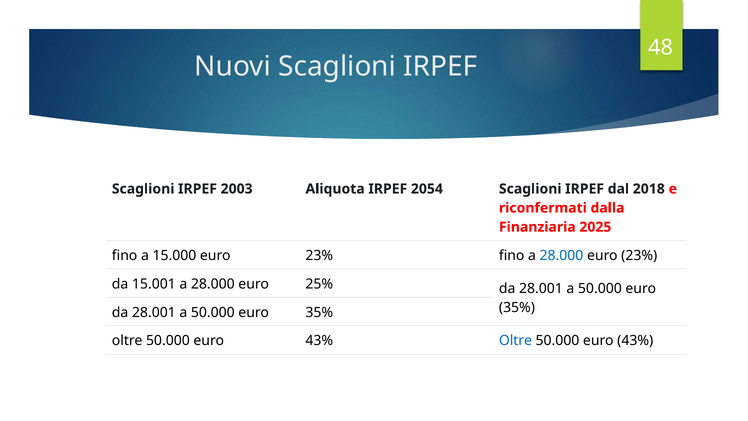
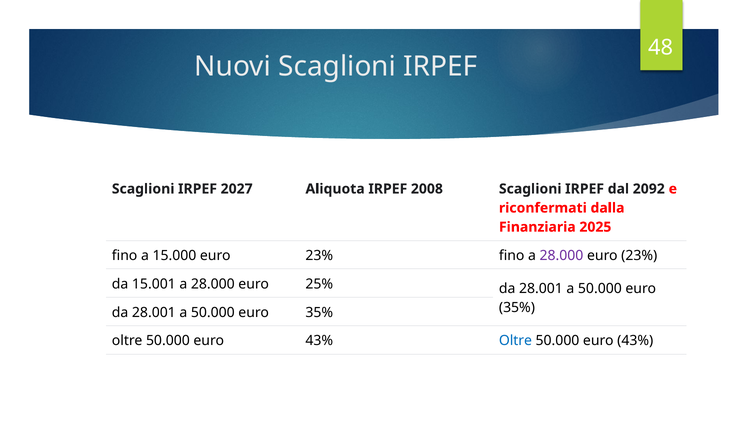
2003: 2003 -> 2027 (237, 189)
2054: 2054 -> 2008 (427, 189)
2018: 2018 -> 2092 (649, 189)
28.000 colour: blue -> purple (561, 255)
